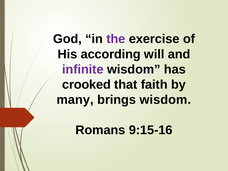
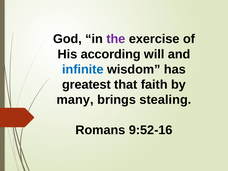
infinite colour: purple -> blue (83, 69)
crooked: crooked -> greatest (86, 85)
brings wisdom: wisdom -> stealing (165, 100)
9:15-16: 9:15-16 -> 9:52-16 (151, 130)
